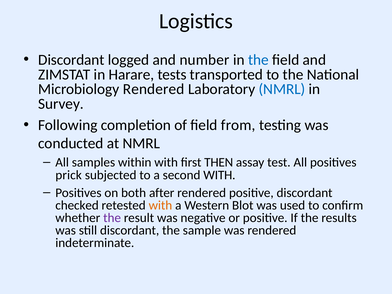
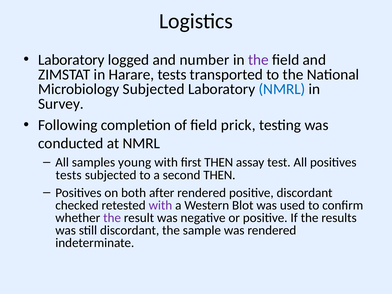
Discordant: Discordant -> Laboratory (71, 60)
the colour: blue -> purple (258, 60)
Microbiology Rendered: Rendered -> Subjected (154, 89)
from: from -> prick (238, 125)
within: within -> young (135, 162)
prick: prick -> tests (69, 175)
second WITH: WITH -> THEN (219, 175)
with colour: orange -> purple (160, 205)
